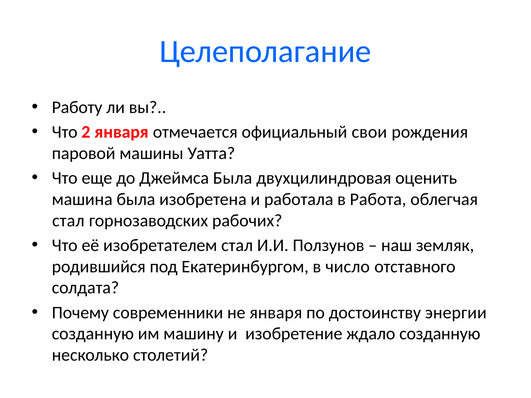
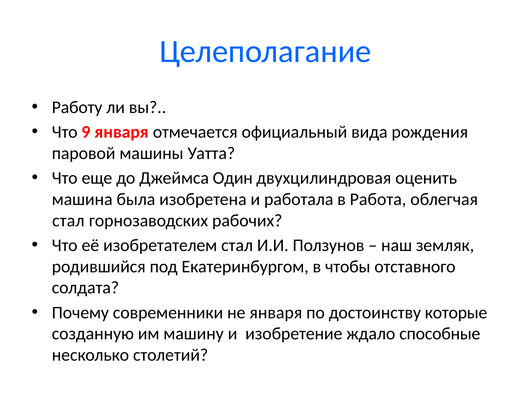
2: 2 -> 9 (86, 132)
свои: свои -> вида (369, 132)
Джеймса Была: Была -> Один (233, 178)
число: число -> чтобы (348, 267)
энергии: энергии -> которые (456, 313)
ждало созданную: созданную -> способные (440, 334)
